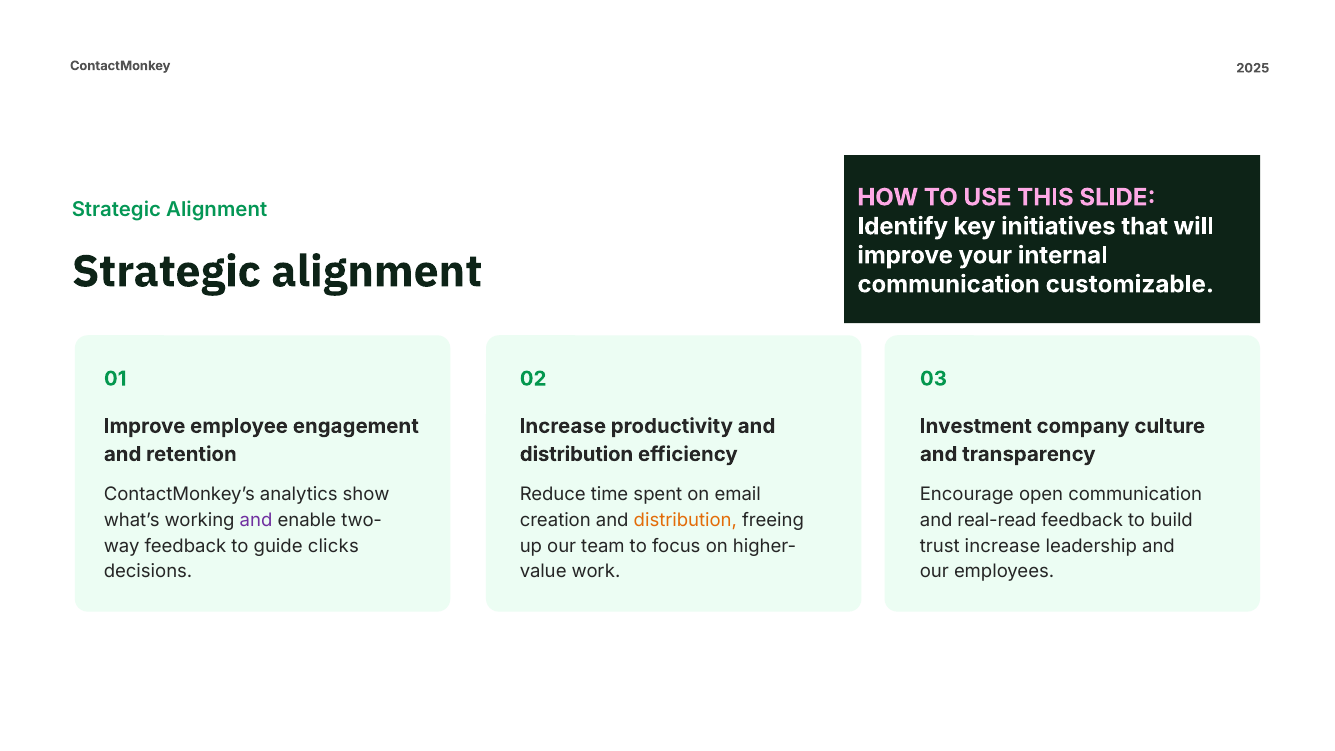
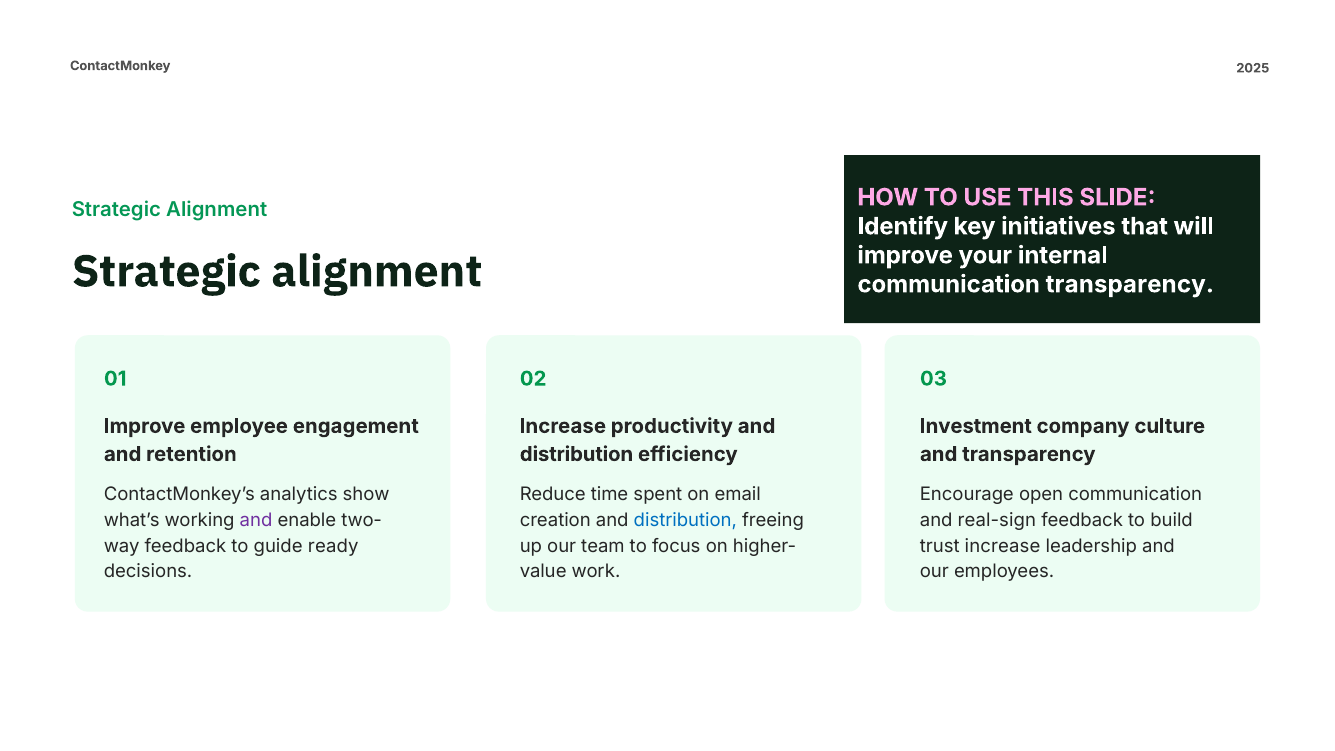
communication customizable: customizable -> transparency (1130, 284)
distribution colour: orange -> blue (685, 520)
real-read: real-read -> real-sign (997, 520)
clicks: clicks -> ready (333, 546)
